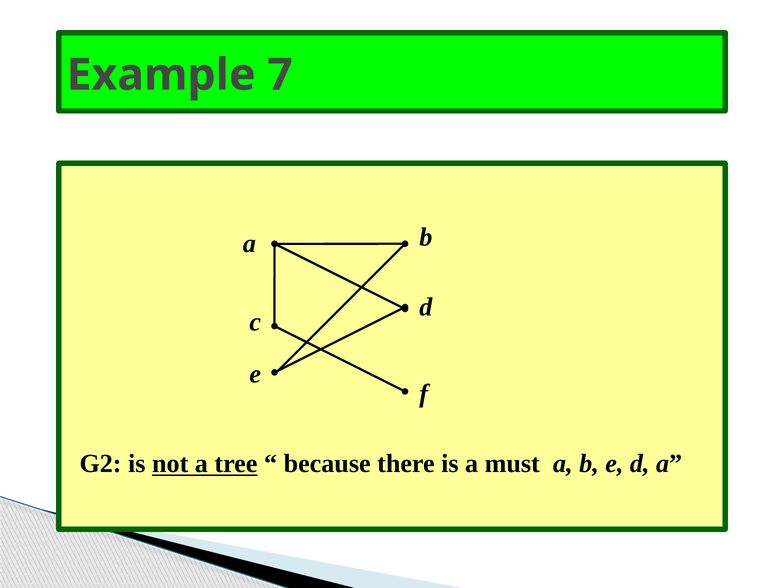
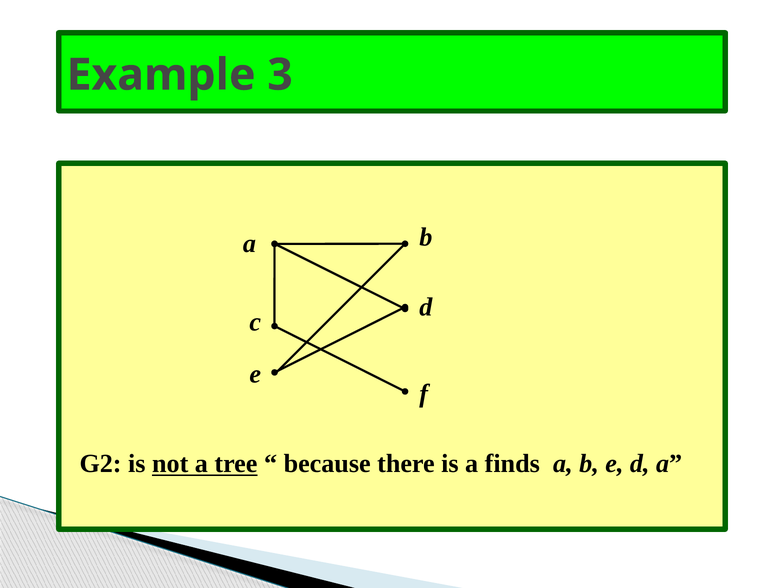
7: 7 -> 3 (280, 75)
must: must -> finds (512, 464)
